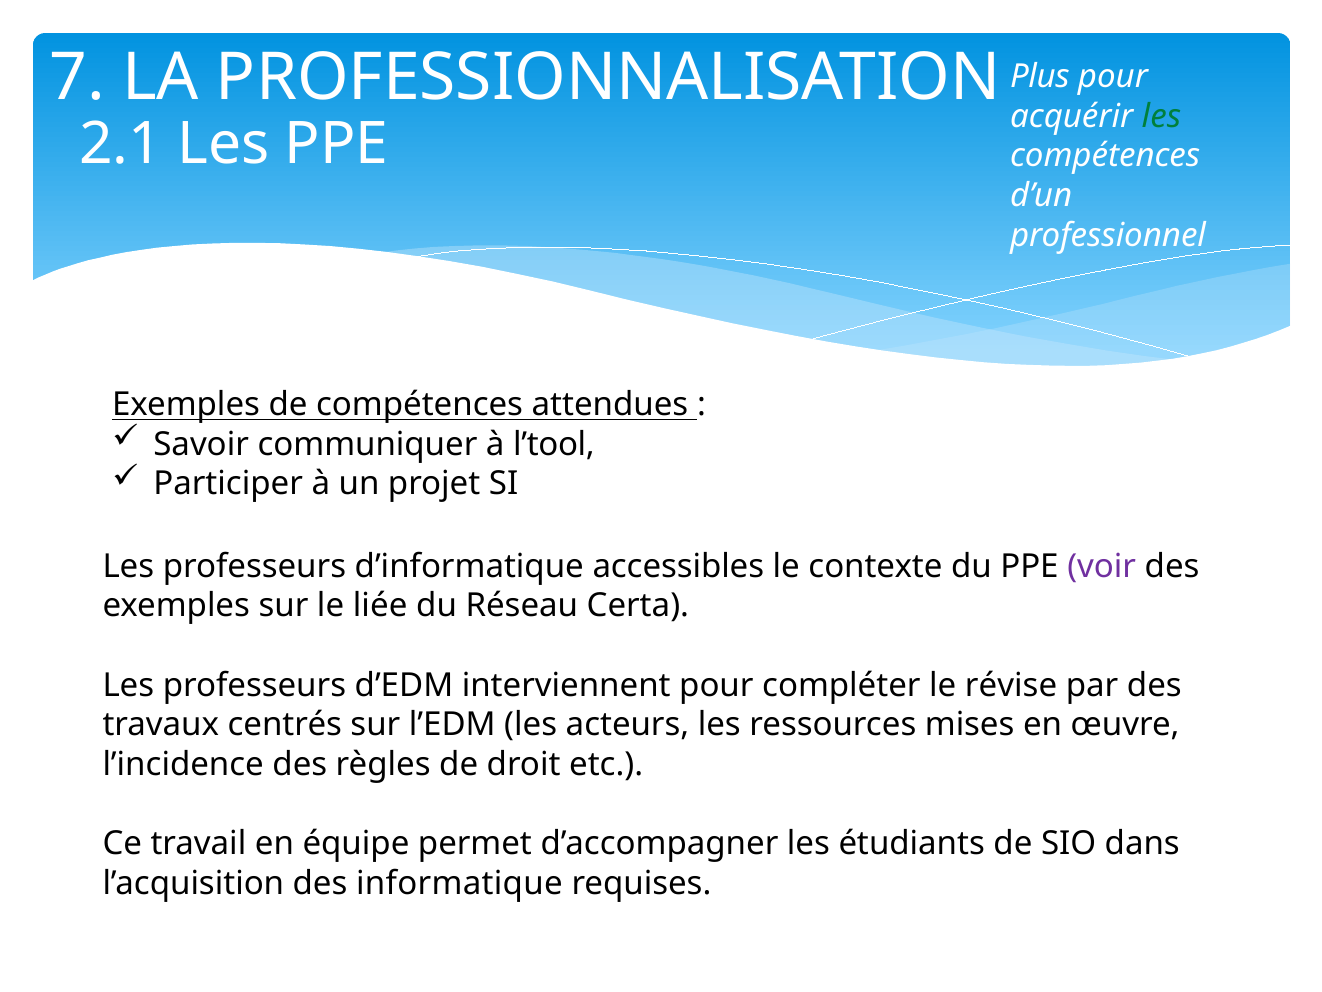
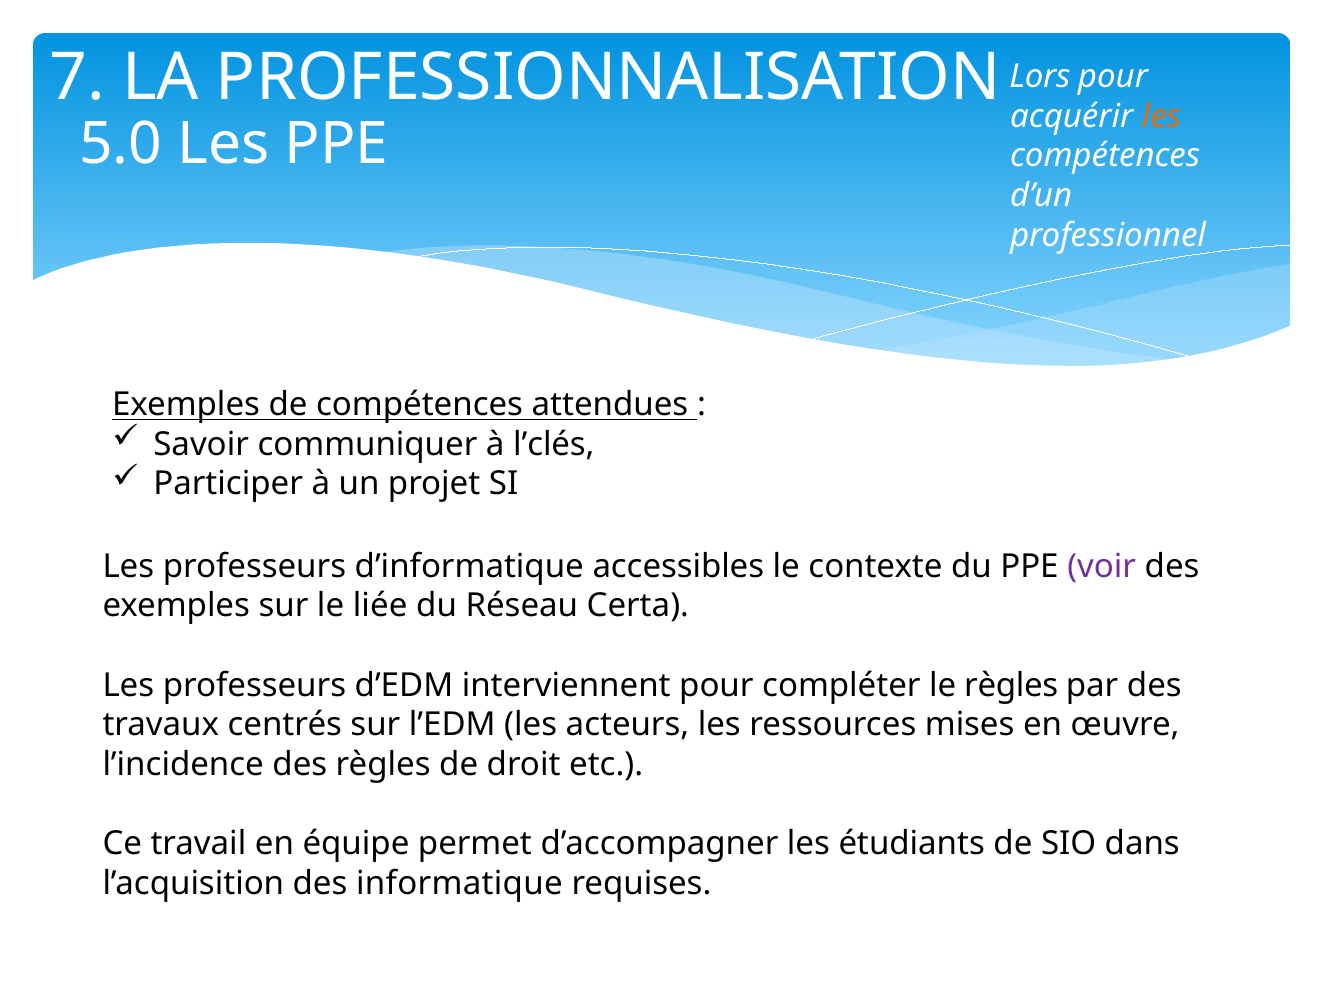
Plus: Plus -> Lors (1040, 77)
les colour: green -> orange (1161, 116)
2.1: 2.1 -> 5.0 (121, 144)
l’tool: l’tool -> l’clés (554, 444)
le révise: révise -> règles (1011, 685)
